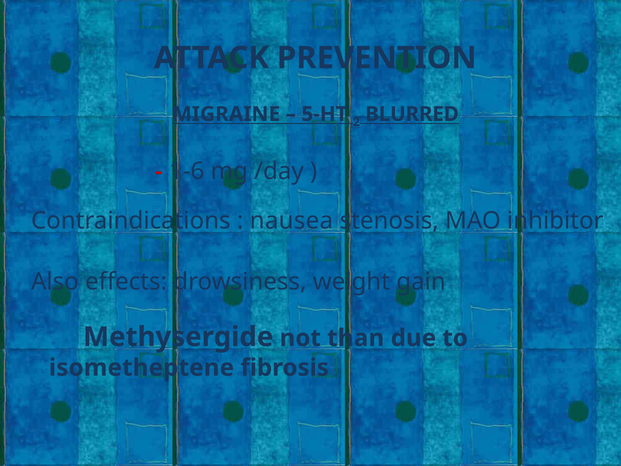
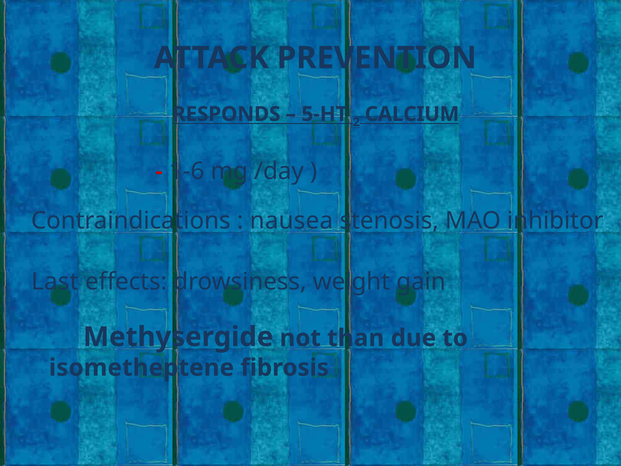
MIGRAINE: MIGRAINE -> RESPONDS (226, 114)
BLURRED: BLURRED -> CALCIUM (412, 114)
Also: Also -> Last (55, 282)
